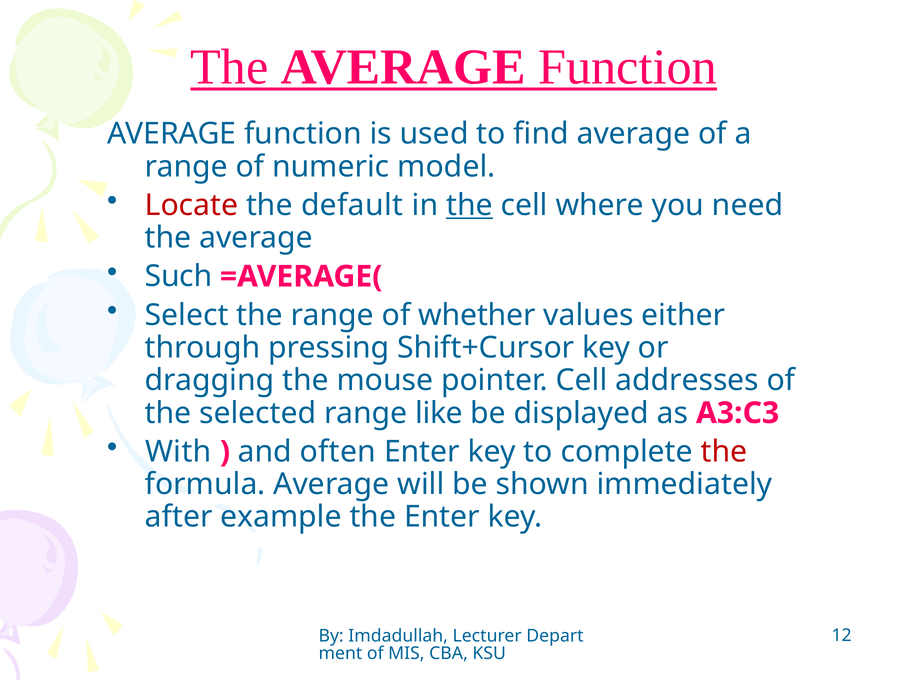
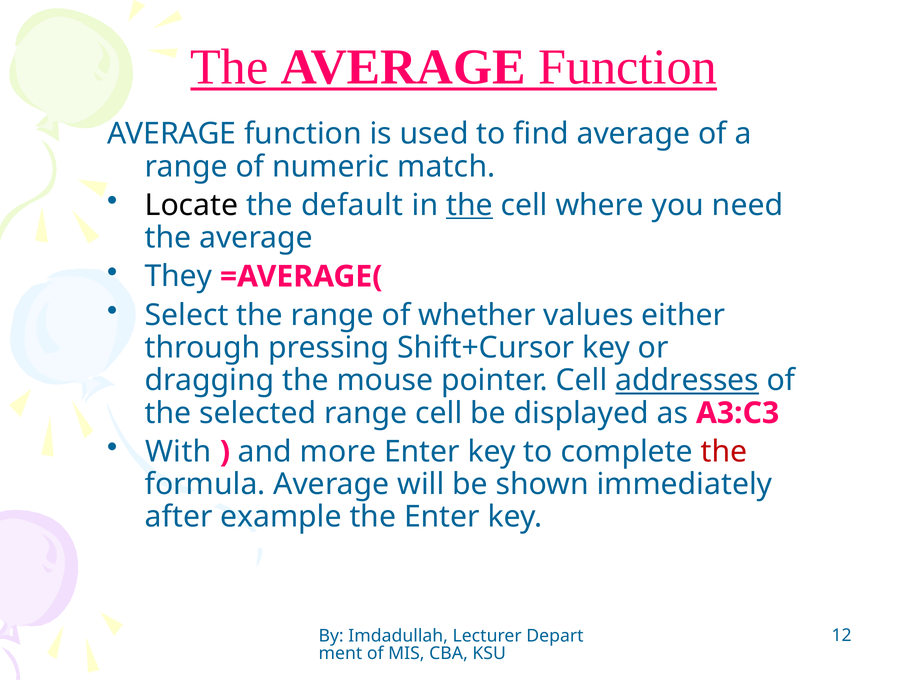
model: model -> match (446, 166)
Locate colour: red -> black (192, 205)
Such: Such -> They (178, 276)
addresses underline: none -> present (687, 380)
range like: like -> cell (439, 413)
often: often -> more (338, 451)
